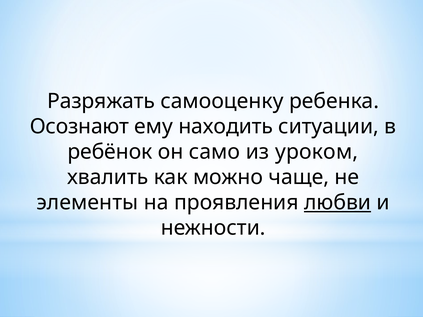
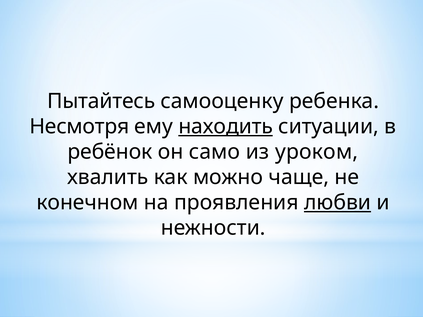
Разряжать: Разряжать -> Пытайтесь (101, 101)
Осознают: Осознают -> Несмотря (79, 127)
находить underline: none -> present (226, 127)
элементы: элементы -> конечном (87, 203)
